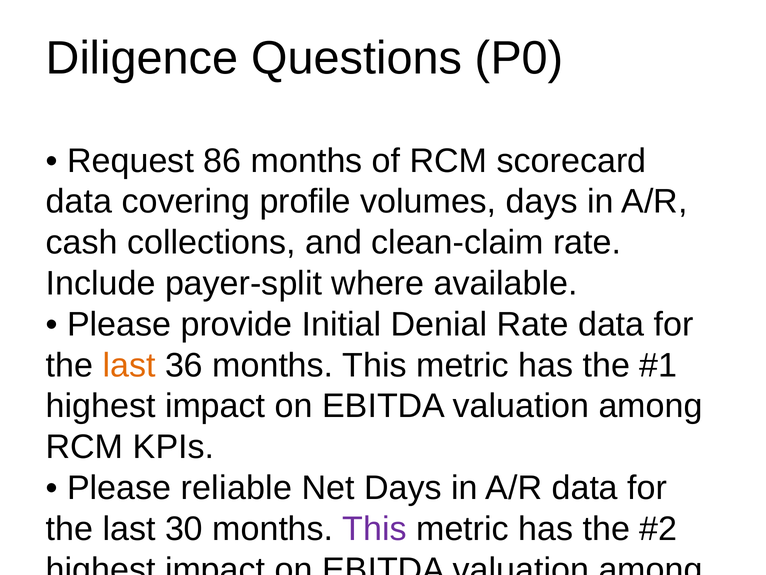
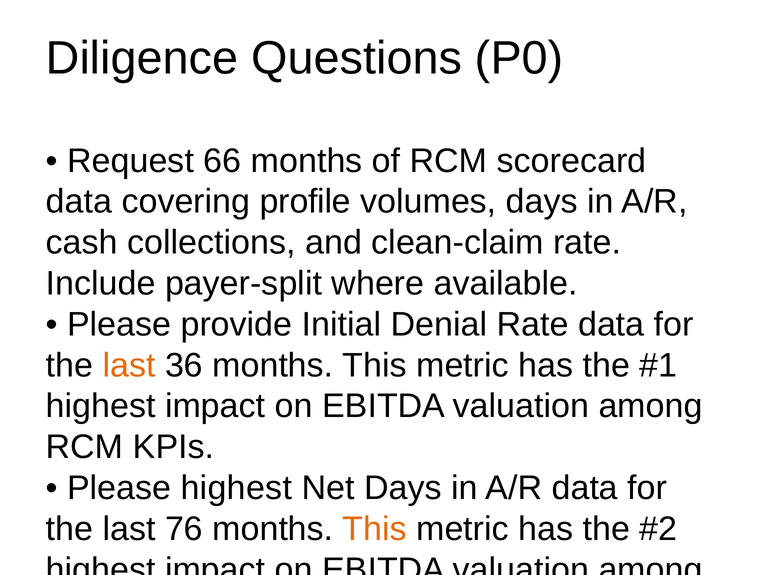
86: 86 -> 66 (222, 161)
Please reliable: reliable -> highest (236, 488)
30: 30 -> 76 (184, 528)
This colour: purple -> orange (375, 528)
